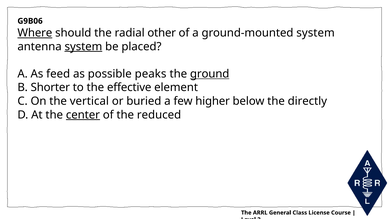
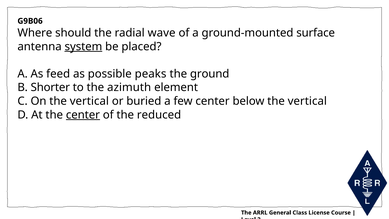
Where underline: present -> none (35, 33)
other: other -> wave (162, 33)
ground-mounted system: system -> surface (316, 33)
ground underline: present -> none (210, 74)
effective: effective -> azimuth (129, 87)
few higher: higher -> center (213, 101)
below the directly: directly -> vertical (307, 101)
